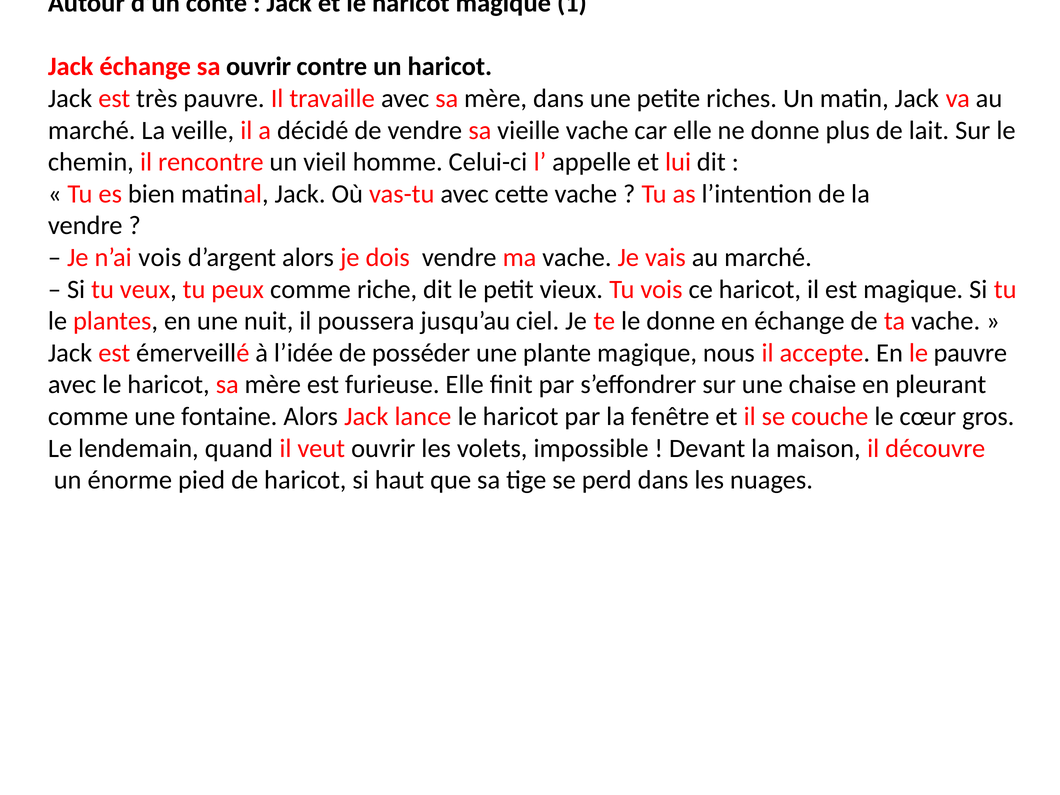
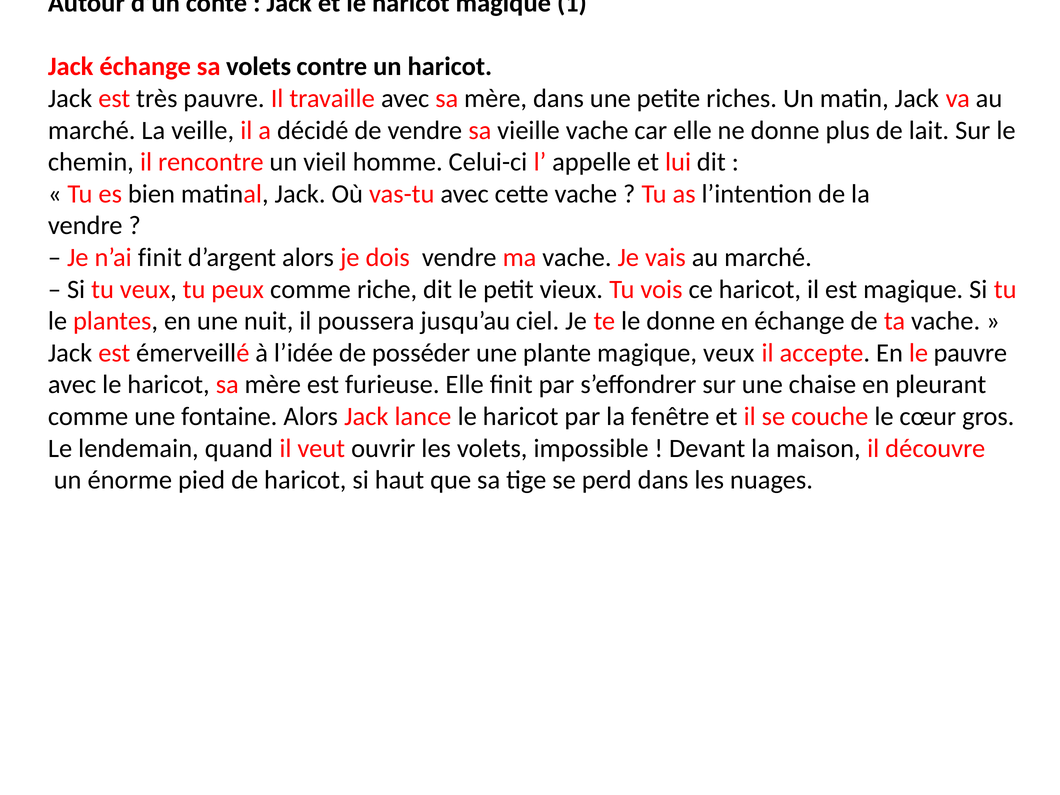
sa ouvrir: ouvrir -> volets (259, 67)
n’ai vois: vois -> finit (160, 257)
magique nous: nous -> veux (729, 353)
